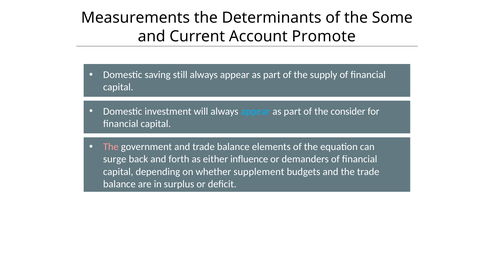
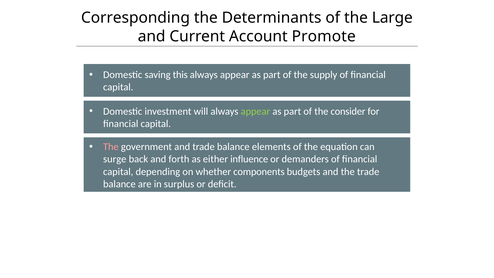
Measurements: Measurements -> Corresponding (135, 18)
Some: Some -> Large (392, 18)
still: still -> this (180, 75)
appear colour: light blue -> light green (255, 111)
supplement: supplement -> components (259, 172)
